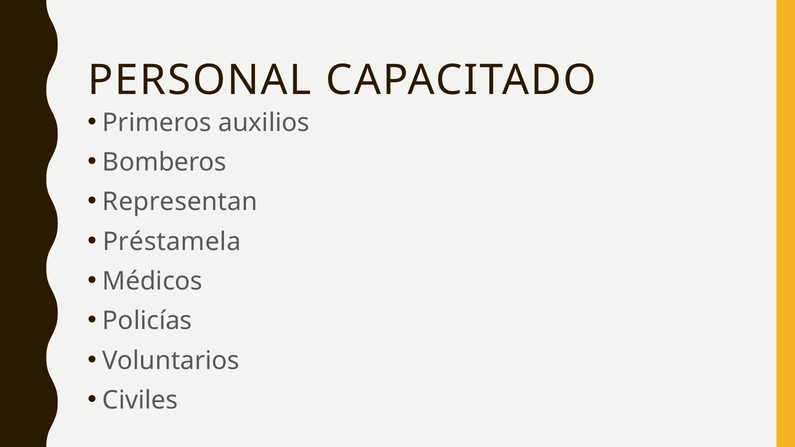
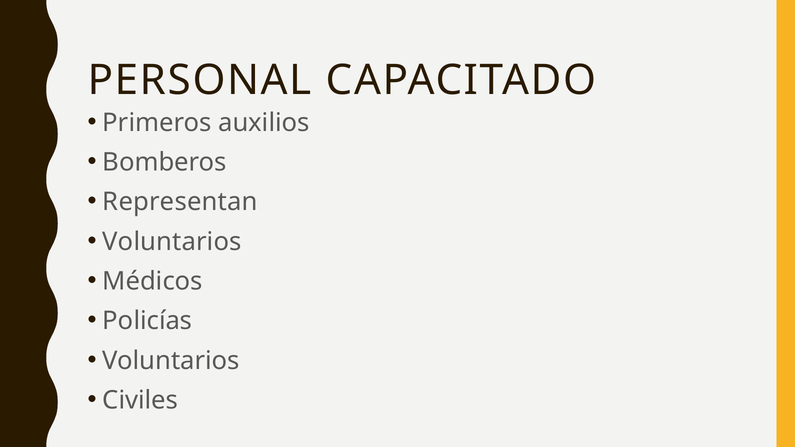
Préstamela: Préstamela -> Voluntarios (172, 242)
